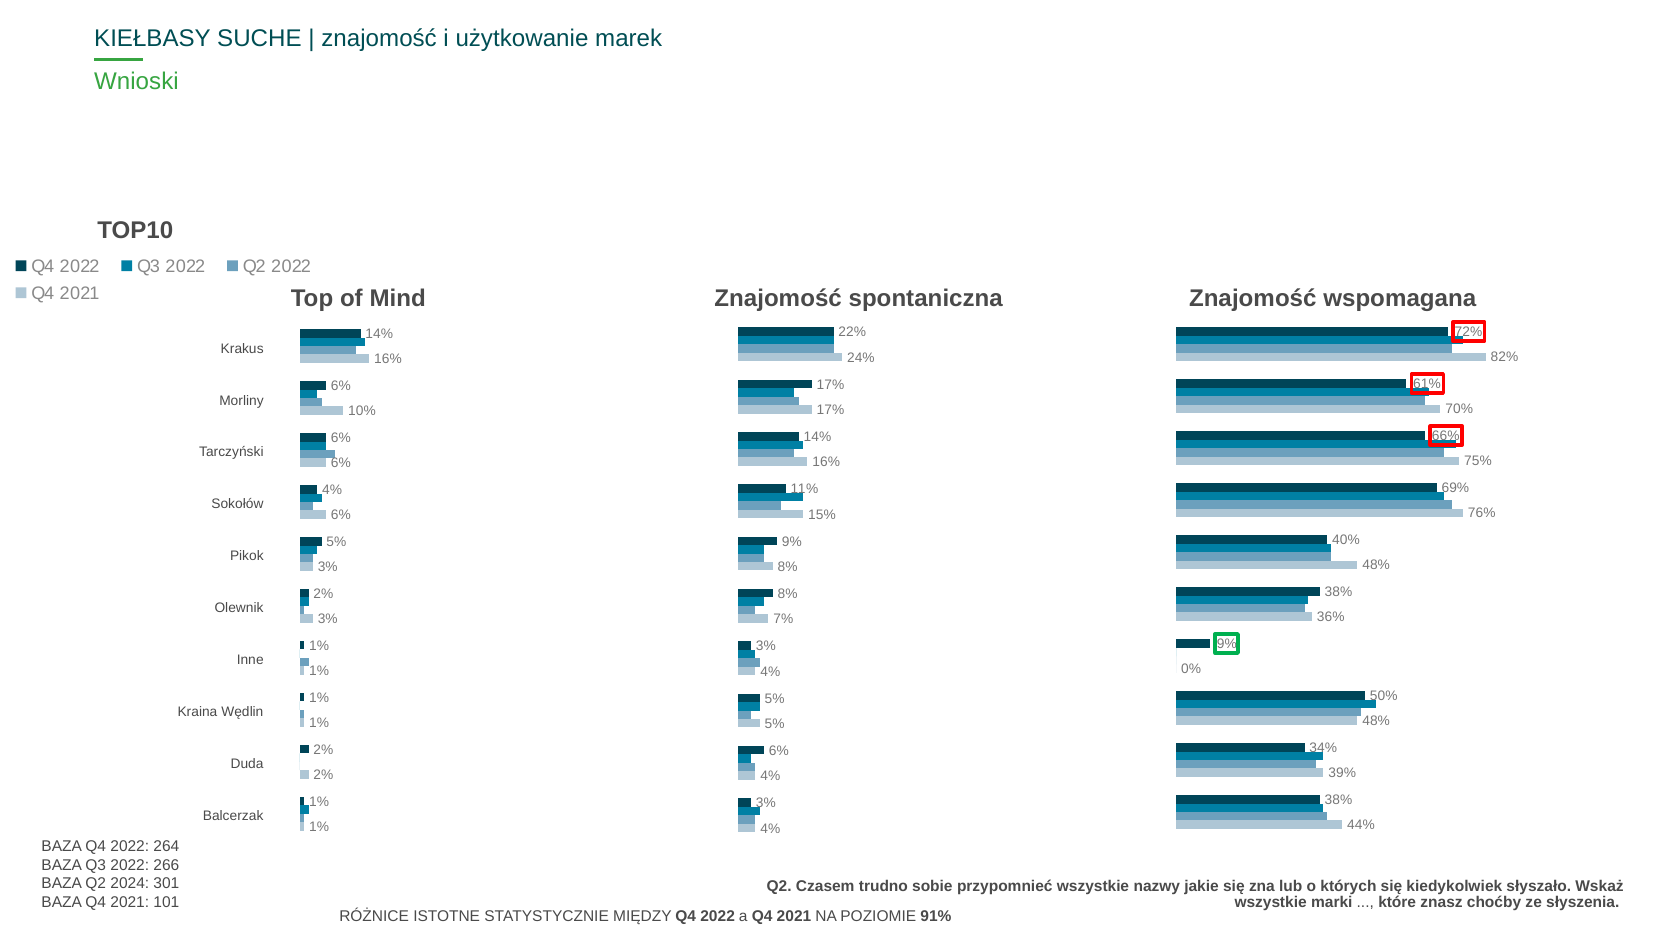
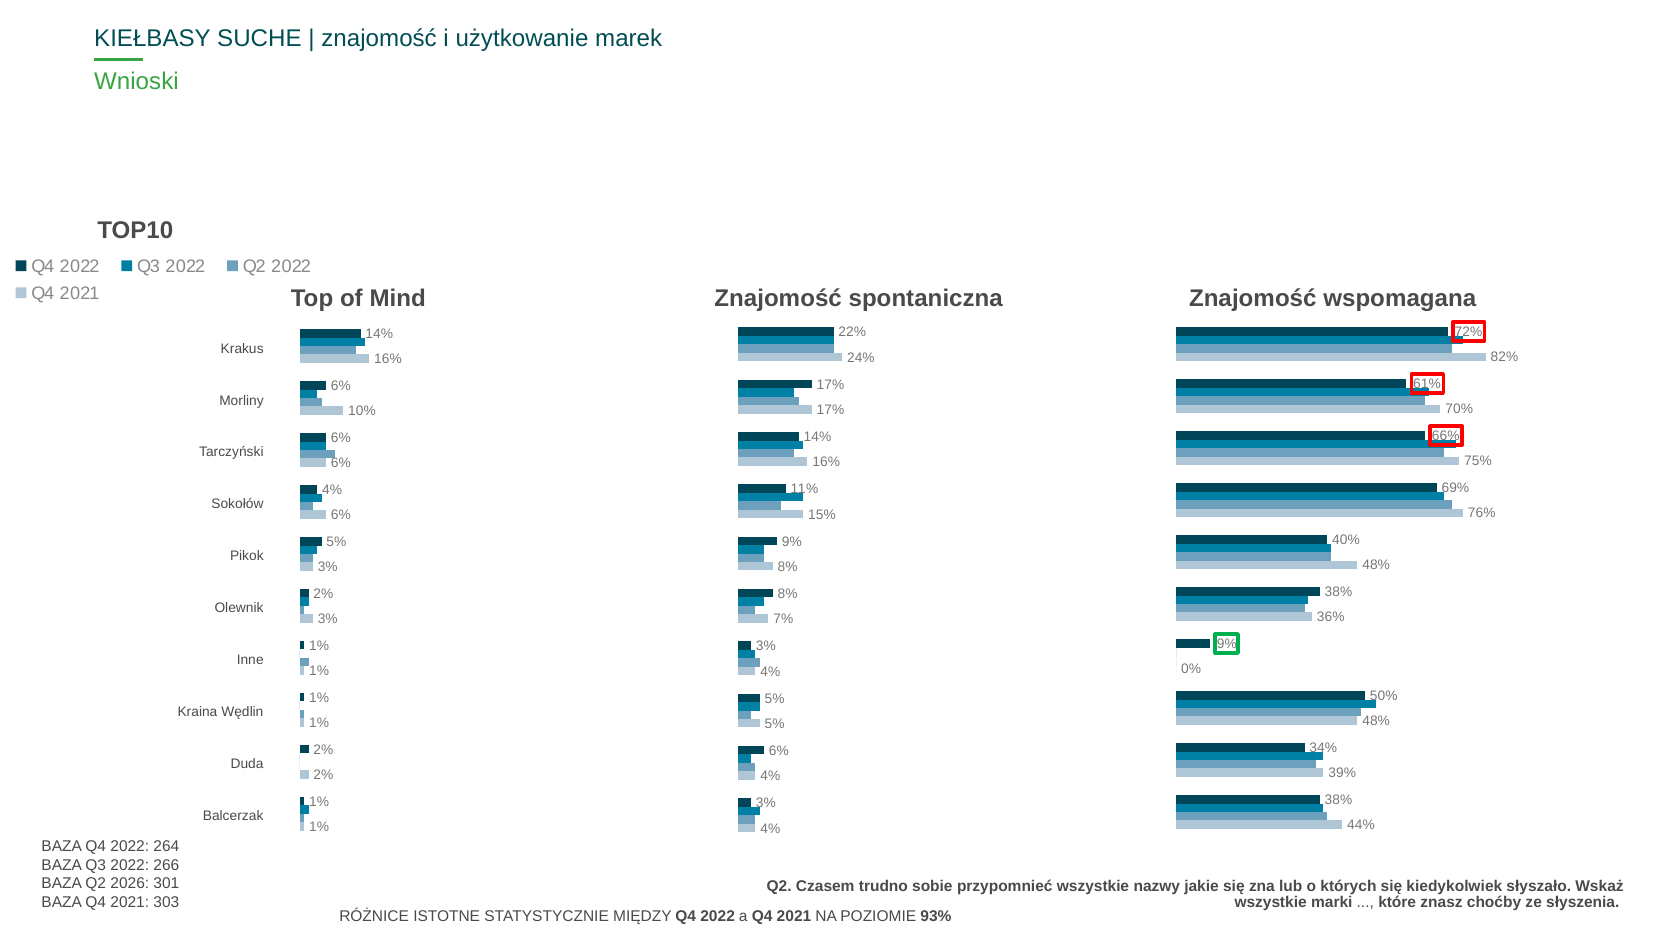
2024: 2024 -> 2026 (130, 883)
101: 101 -> 303 (166, 902)
91%: 91% -> 93% (936, 916)
